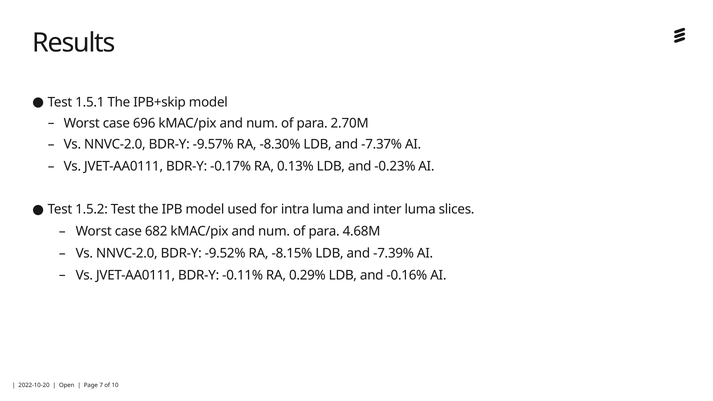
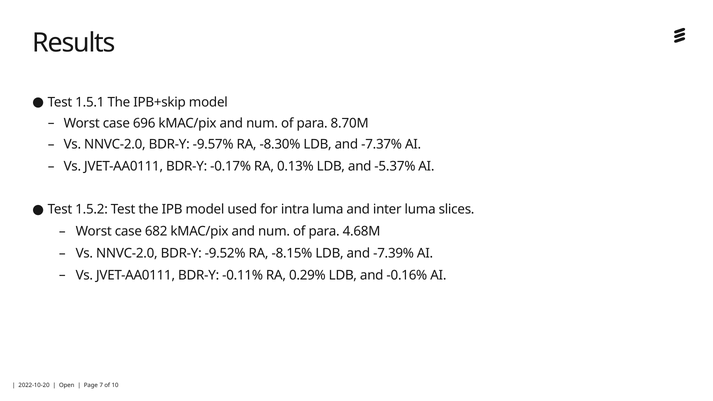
2.70M: 2.70M -> 8.70M (350, 123)
-0.23%: -0.23% -> -5.37% (395, 166)
